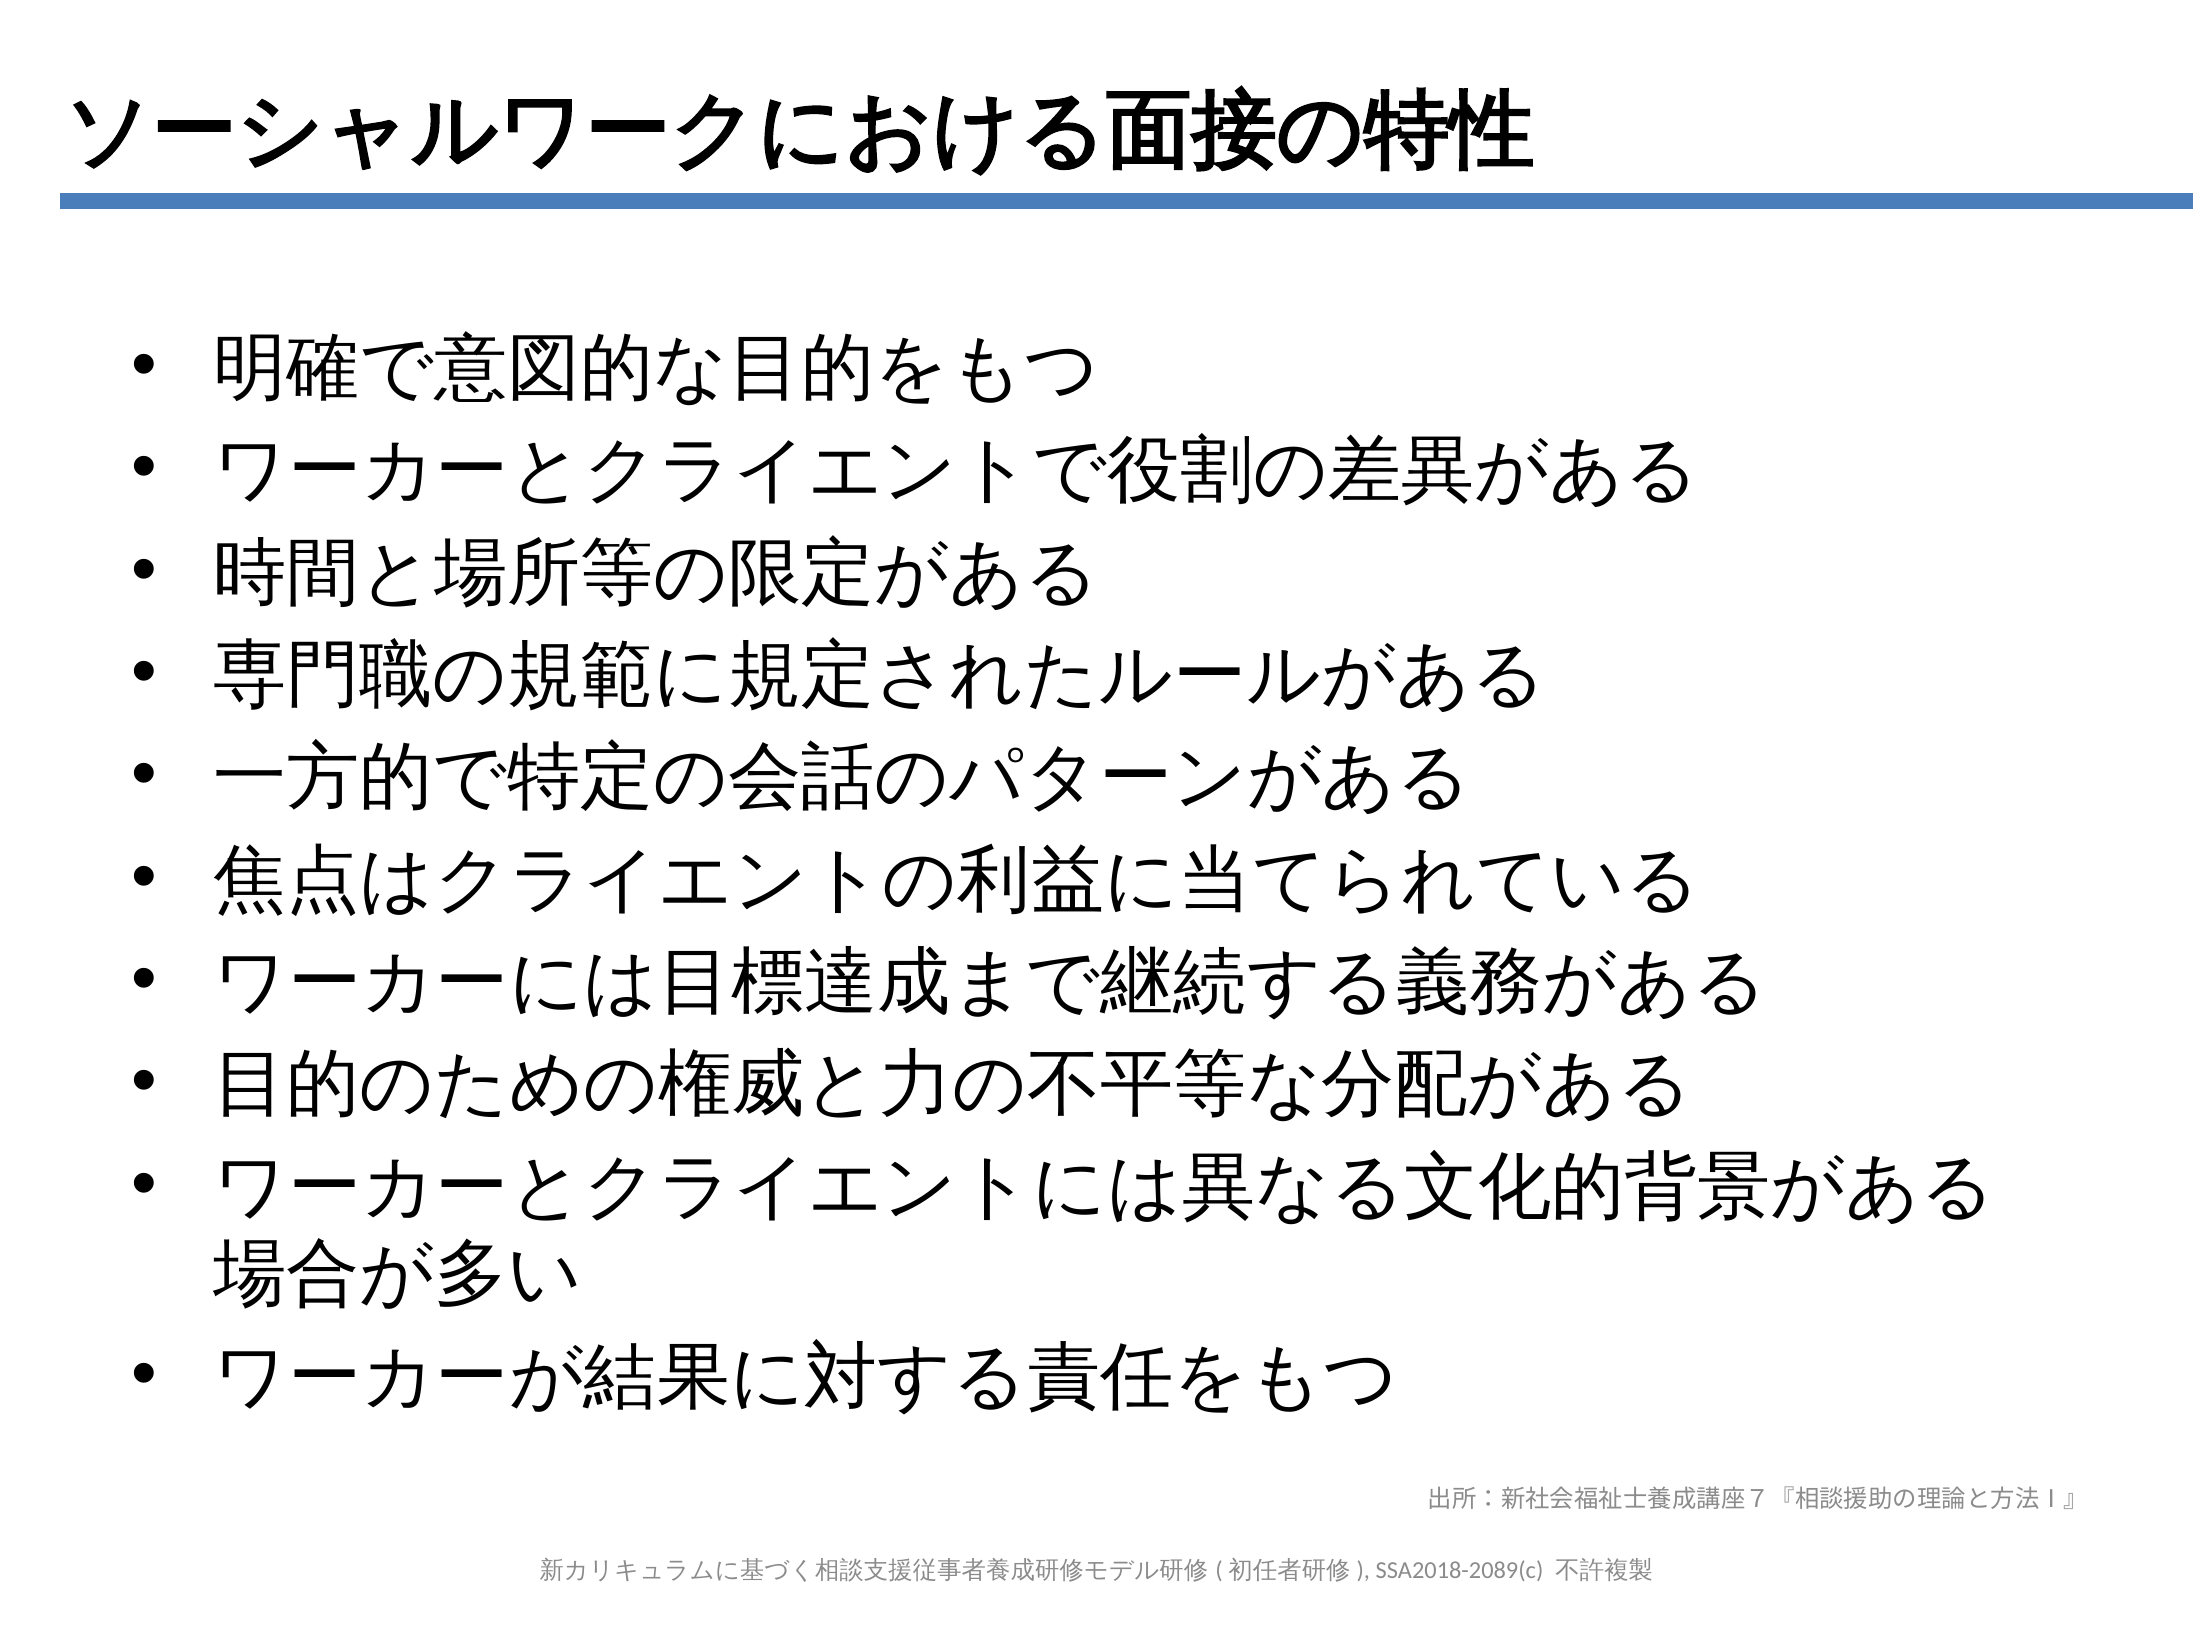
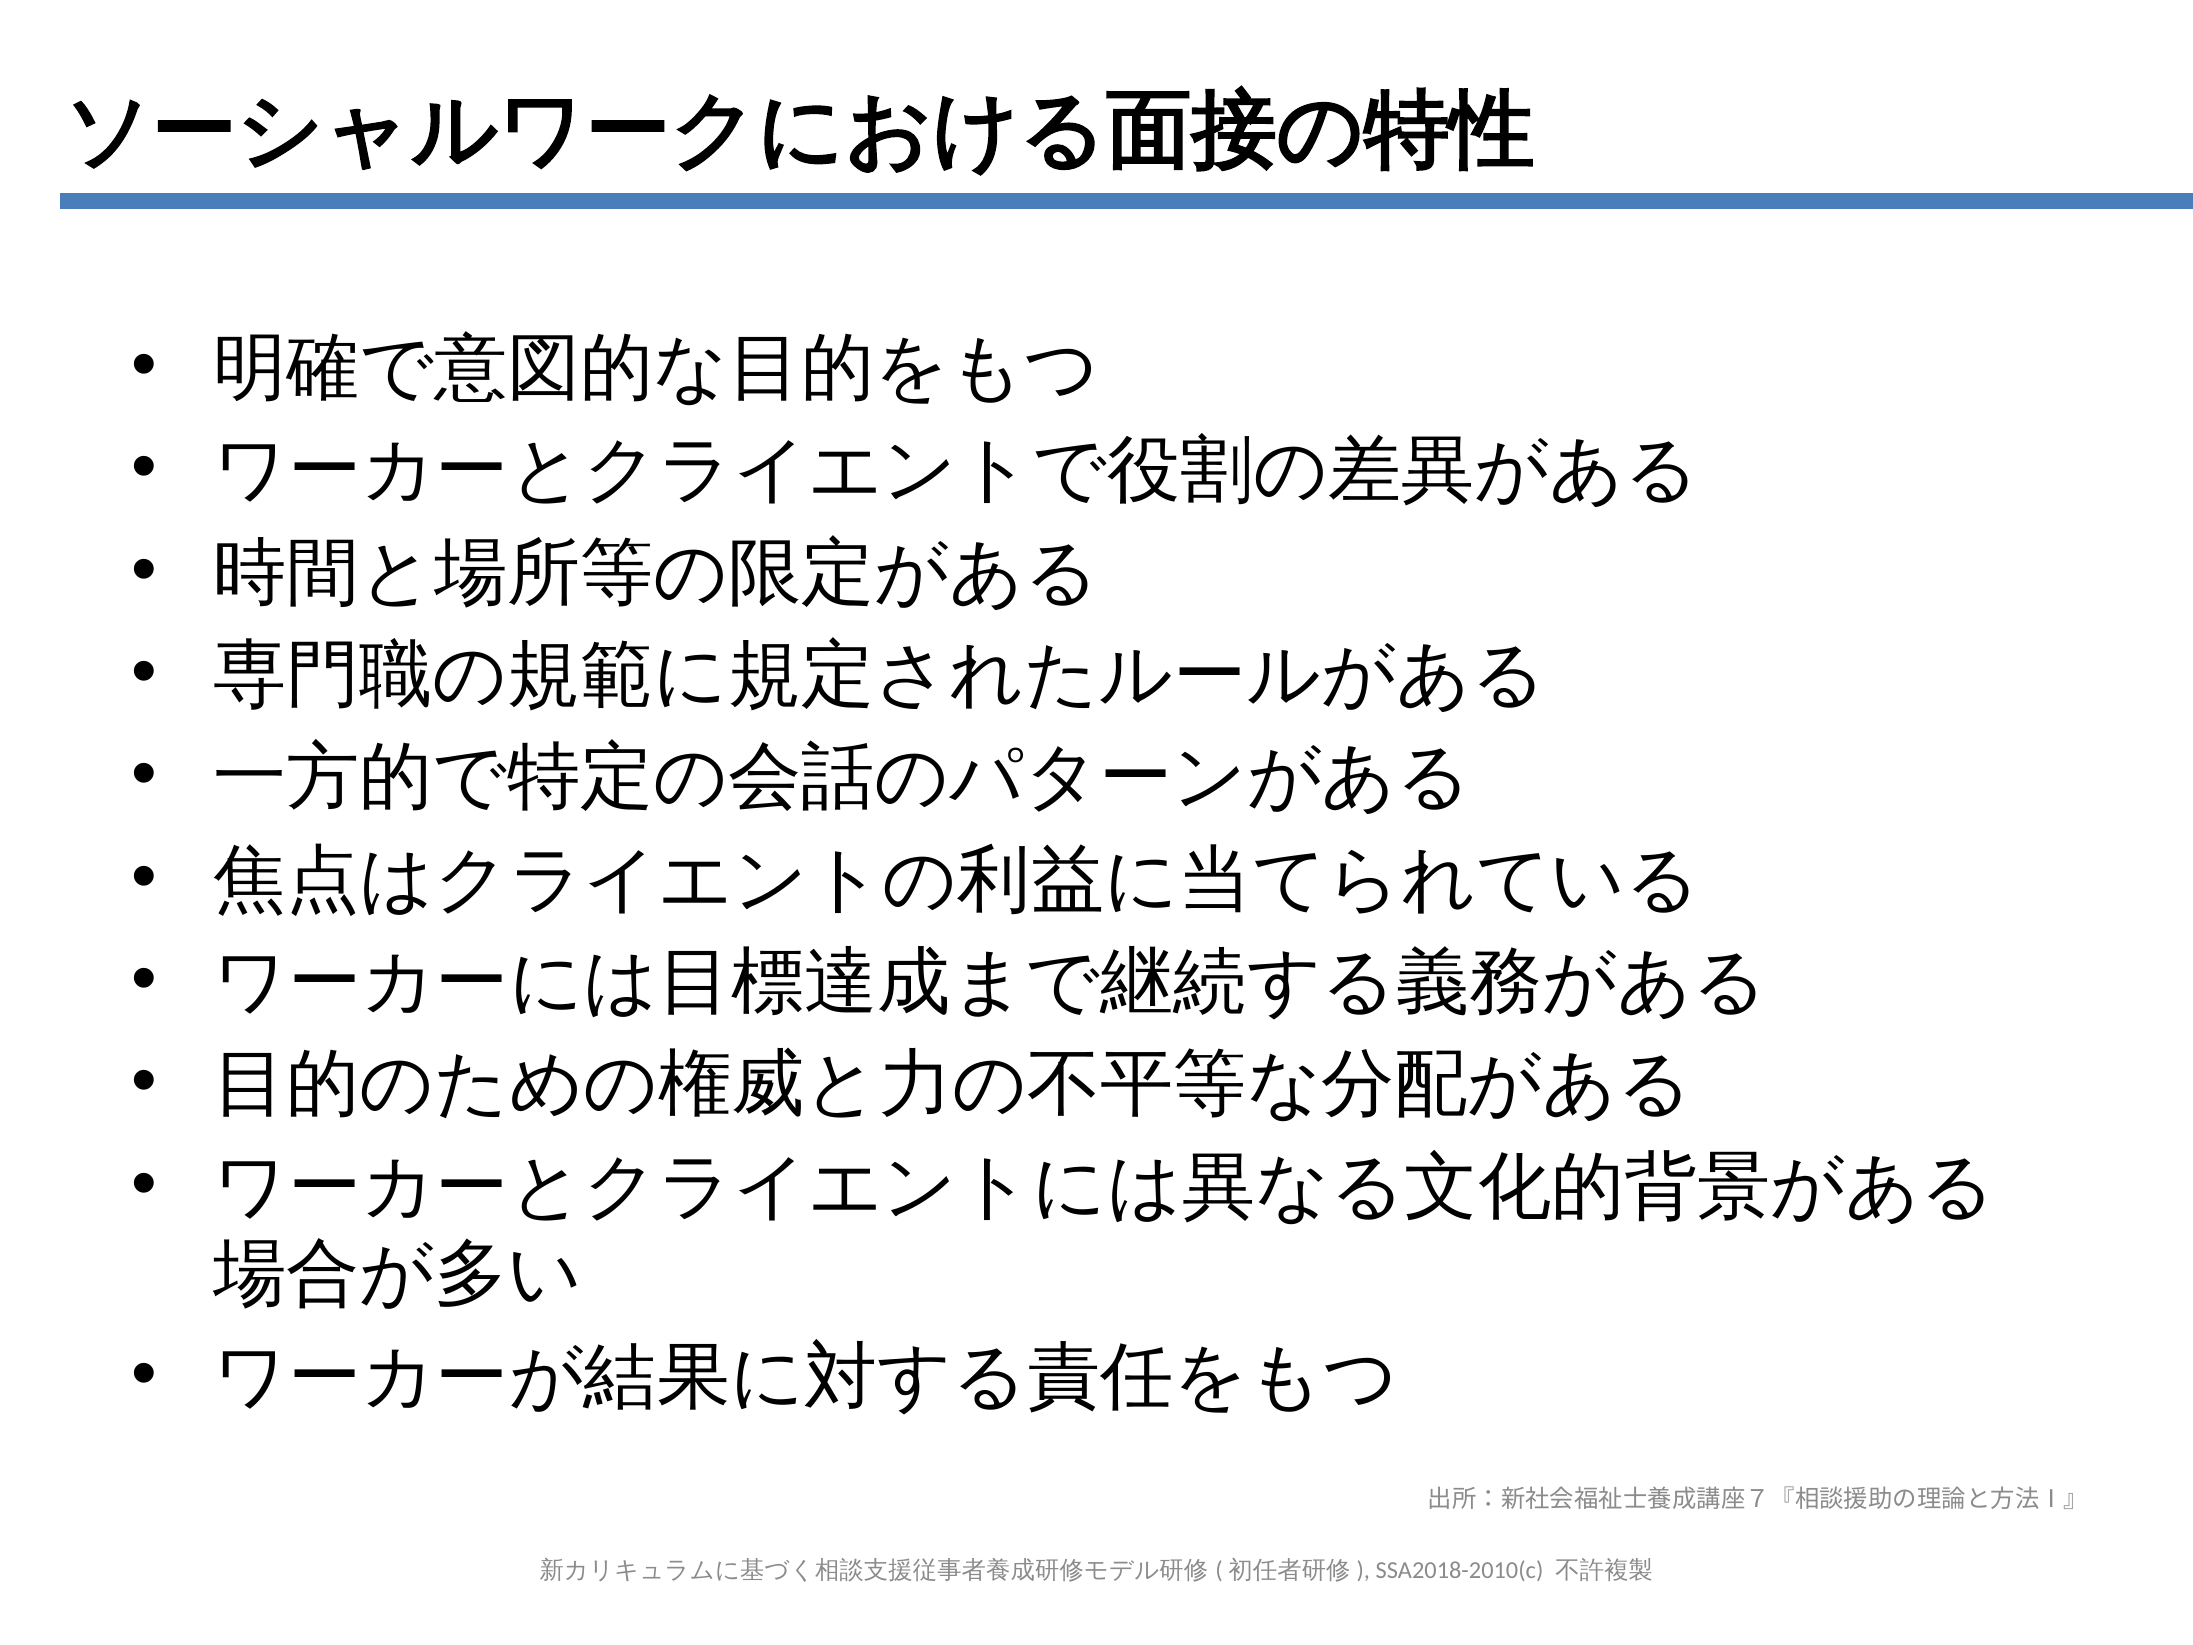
SSA2018-2089(c: SSA2018-2089(c -> SSA2018-2010(c (1459, 1570)
